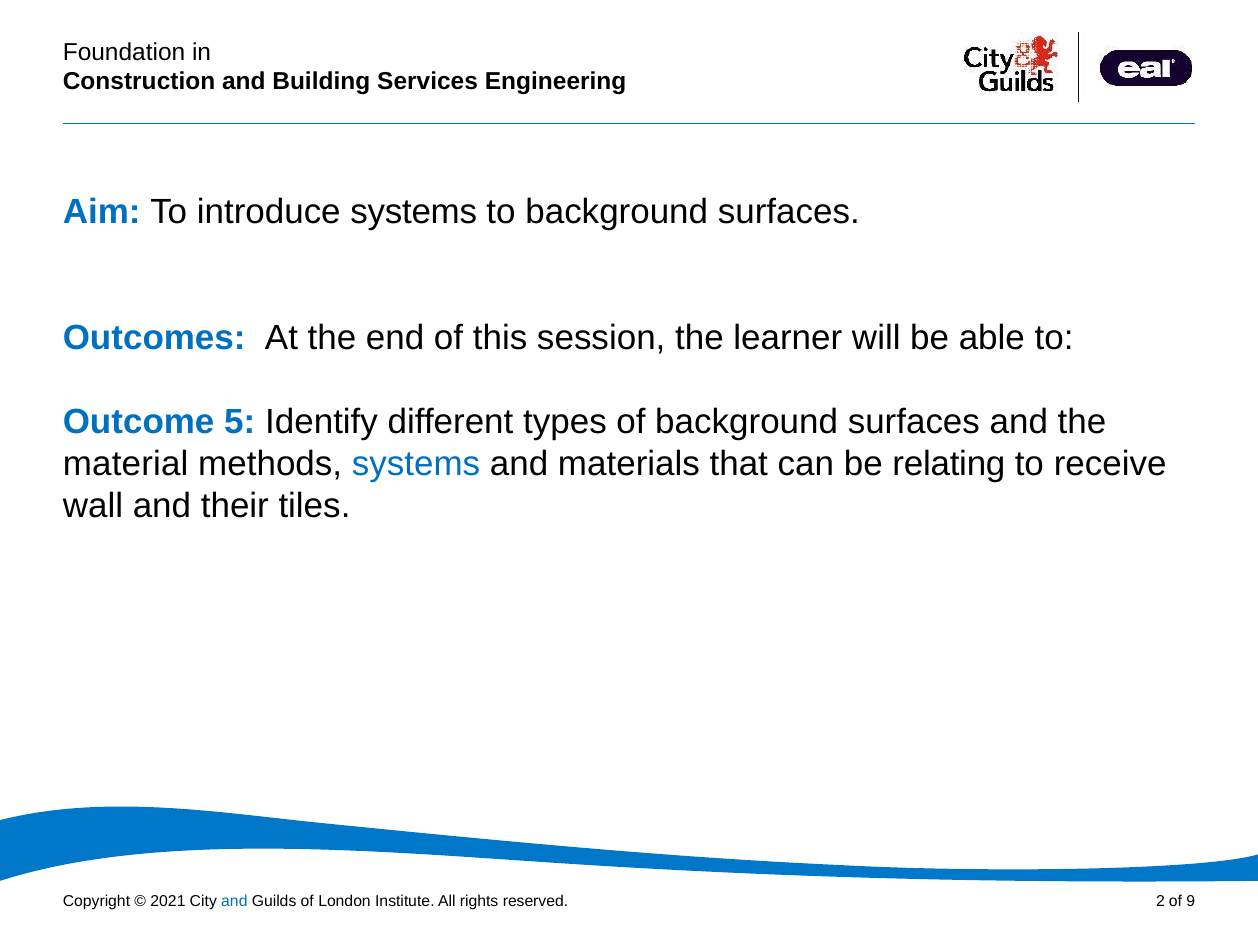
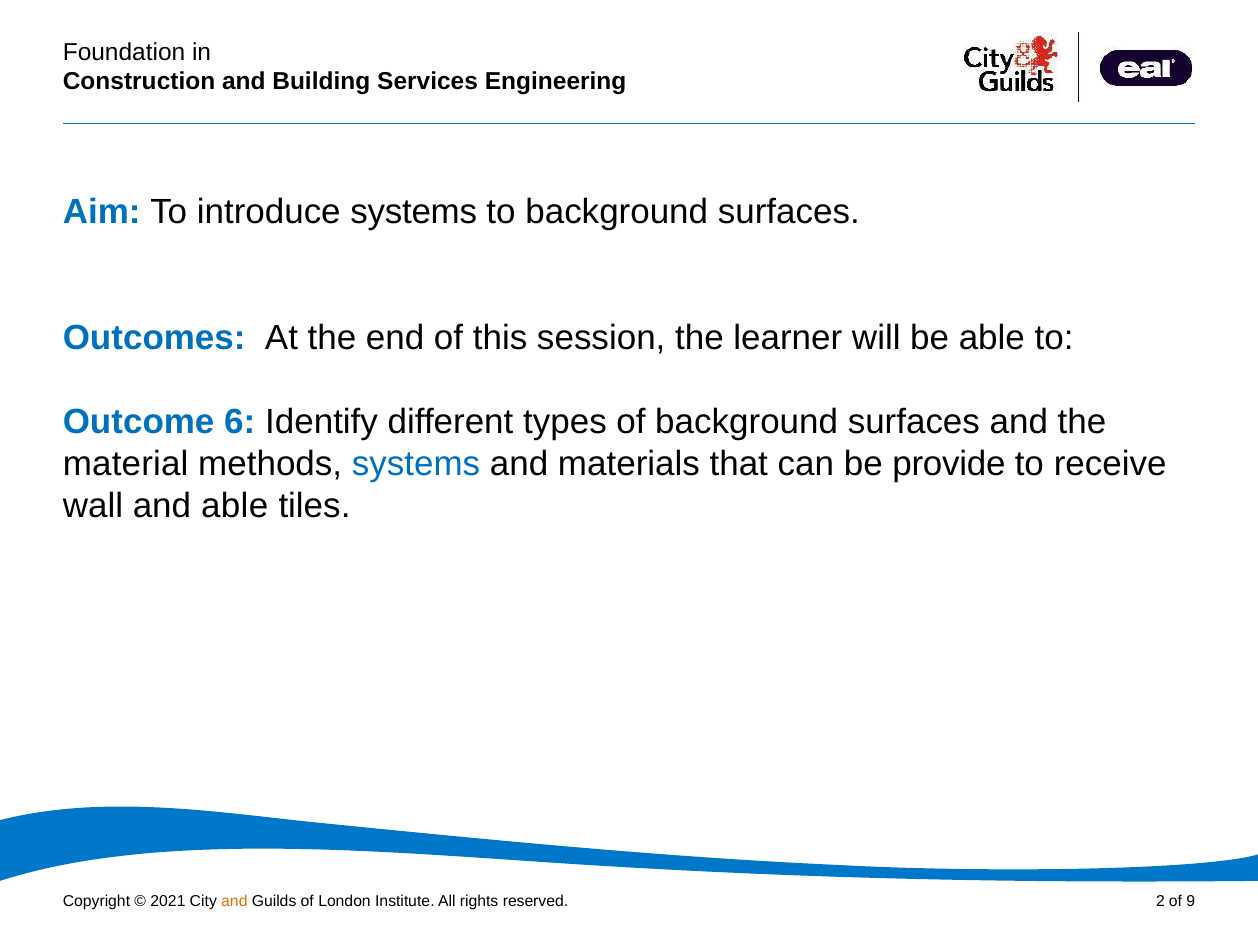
5: 5 -> 6 (240, 422)
relating: relating -> provide (949, 464)
and their: their -> able (235, 506)
and colour: blue -> orange (234, 902)
